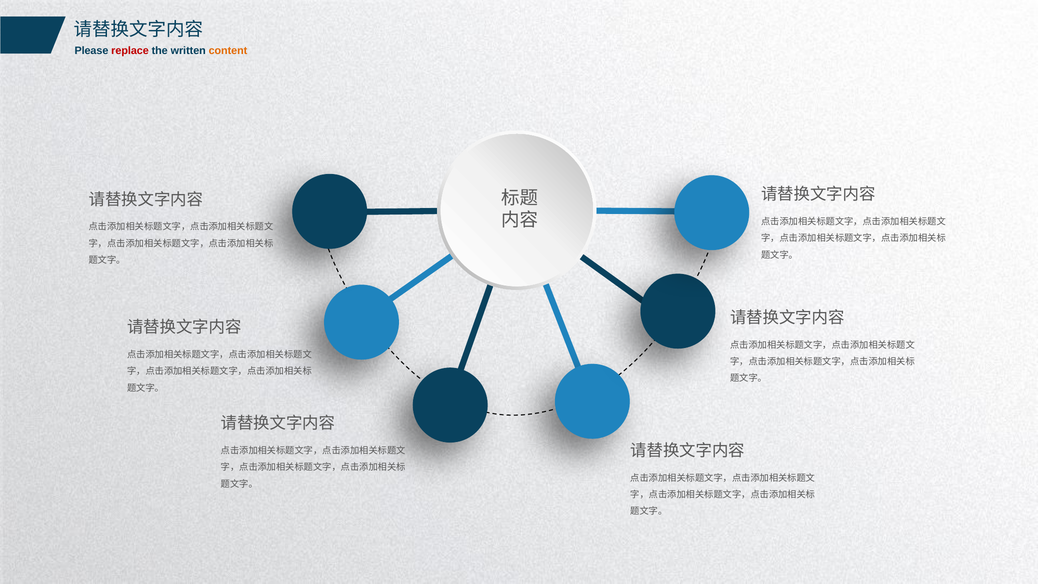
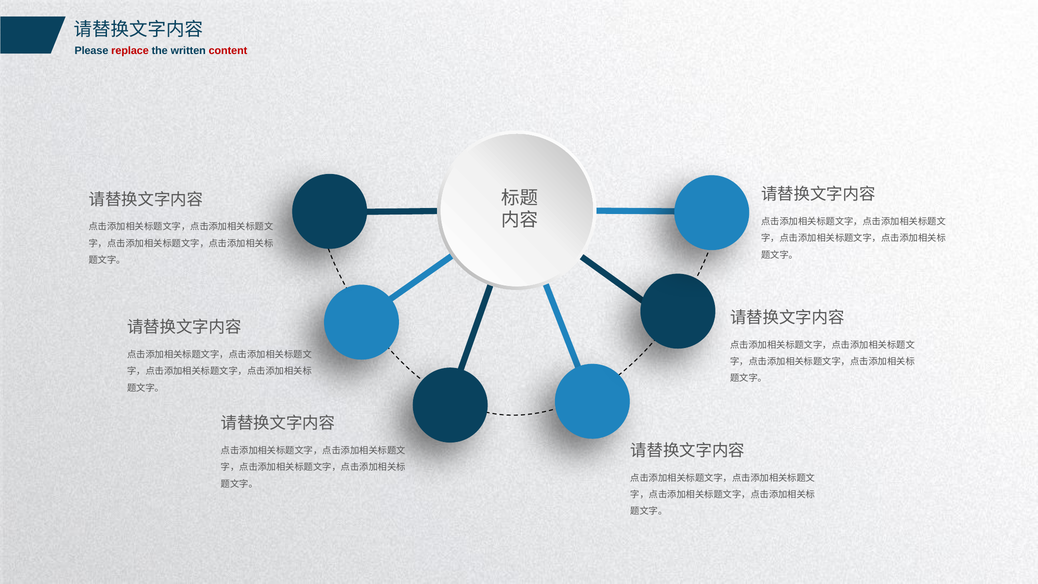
content colour: orange -> red (228, 51)
